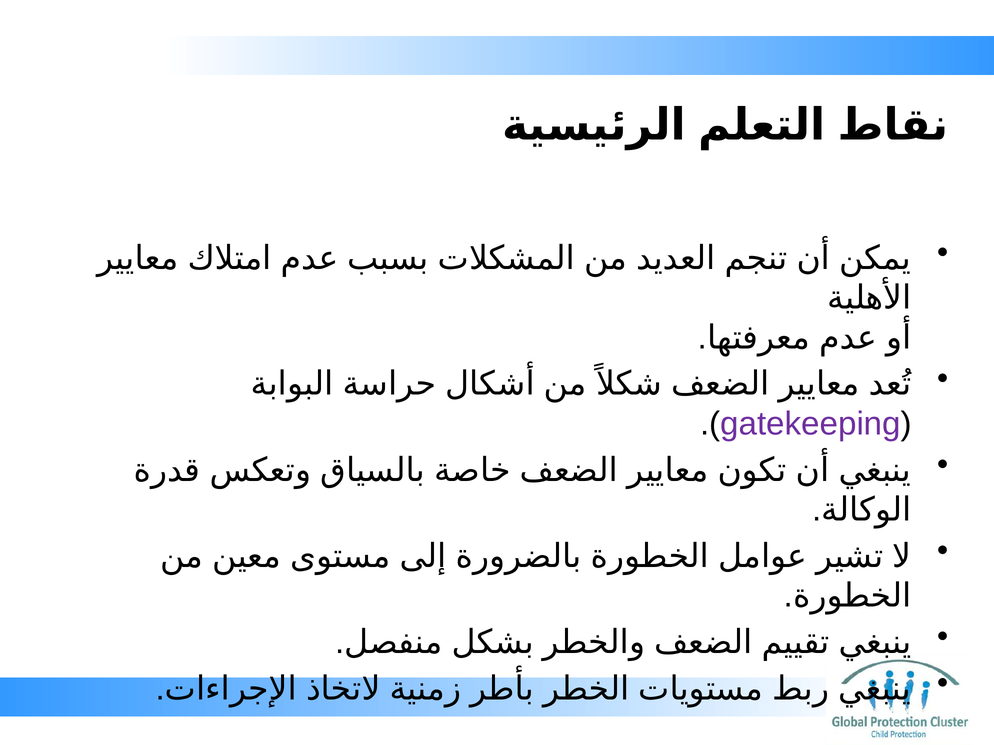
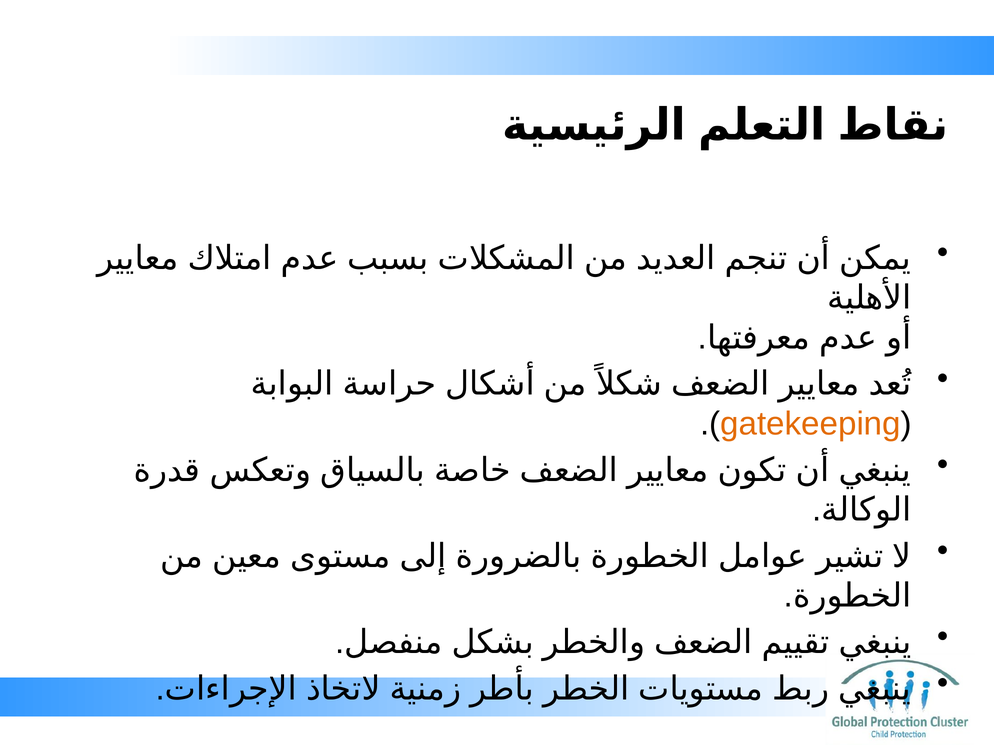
gatekeeping colour: purple -> orange (811, 424)
